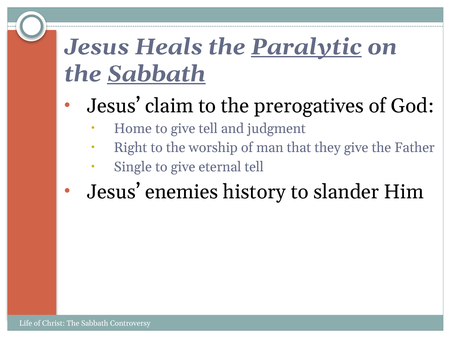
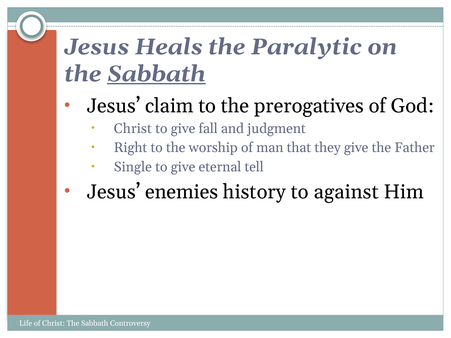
Paralytic underline: present -> none (306, 47)
Home: Home -> Christ (133, 129)
give tell: tell -> fall (208, 129)
slander: slander -> against (346, 192)
